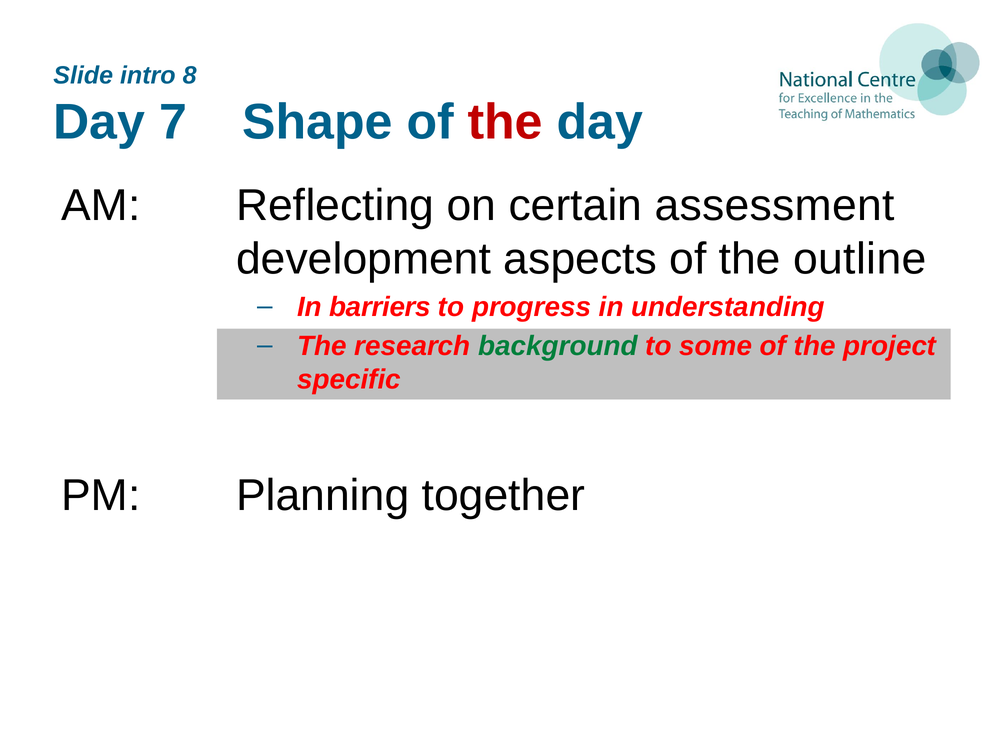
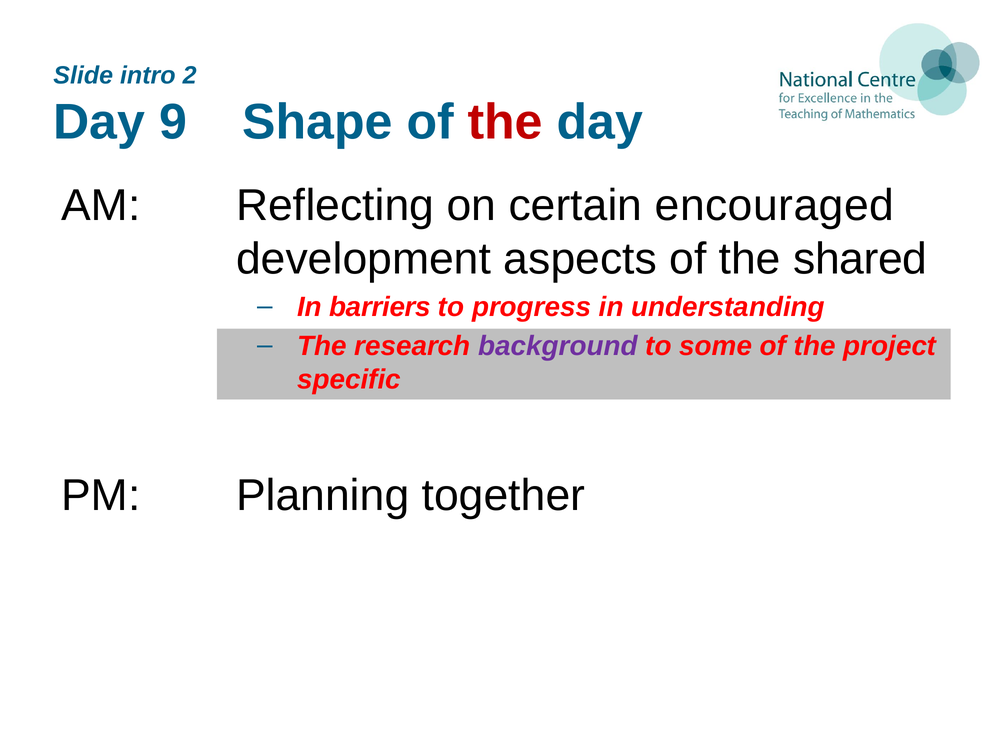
8: 8 -> 2 (190, 75)
7: 7 -> 9 (173, 122)
assessment: assessment -> encouraged (774, 205)
outline: outline -> shared (860, 259)
background colour: green -> purple (558, 346)
